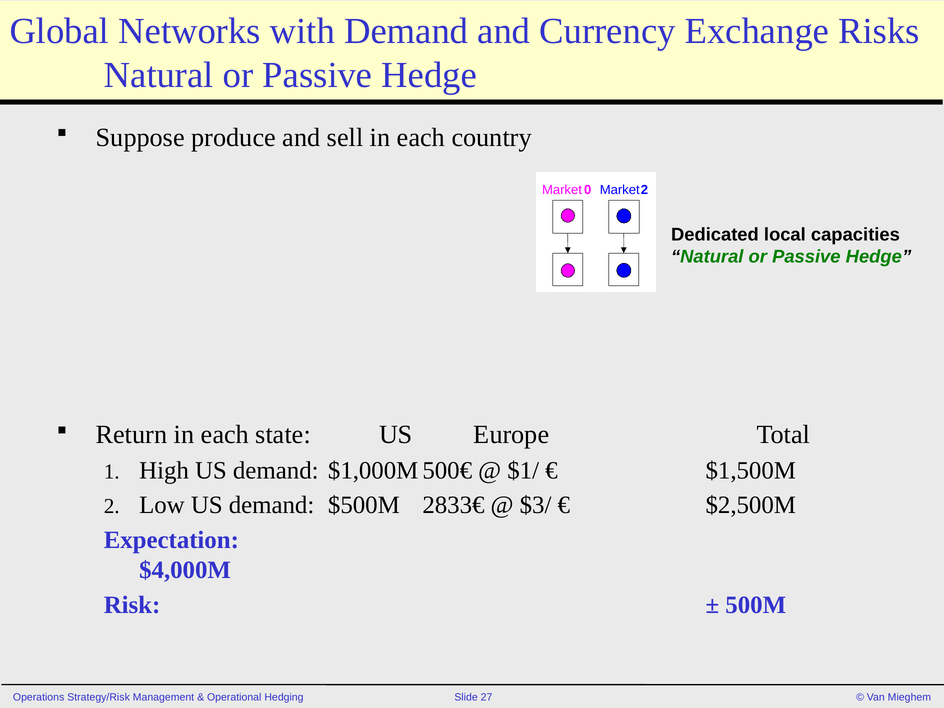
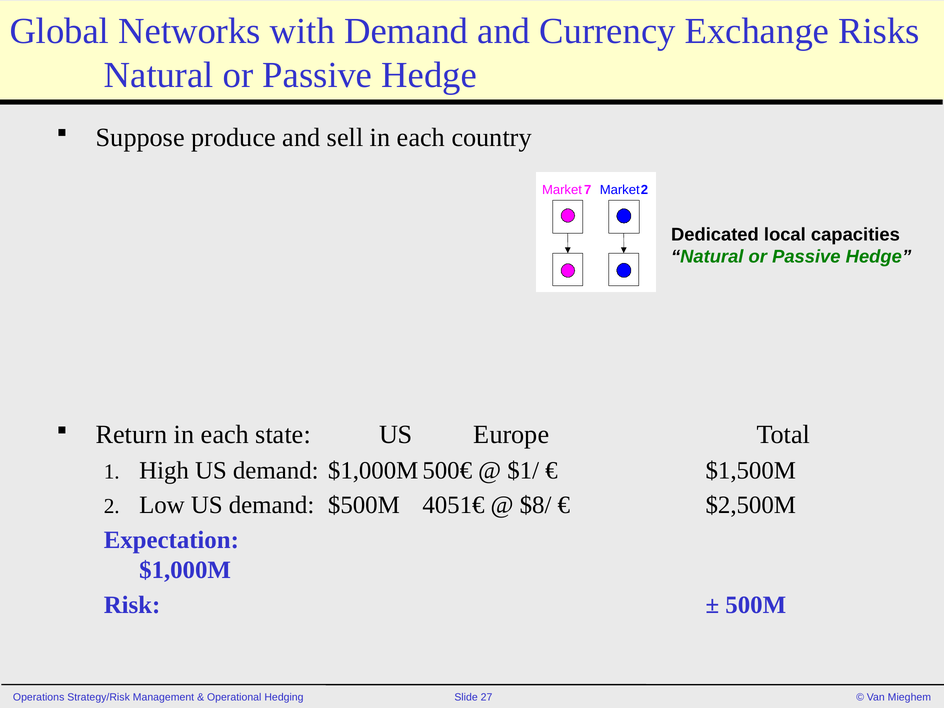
0: 0 -> 7 (588, 190)
2833€: 2833€ -> 4051€ (453, 505)
$3/: $3/ -> $8/ (536, 505)
$4,000M: $4,000M -> $1,000M (185, 570)
